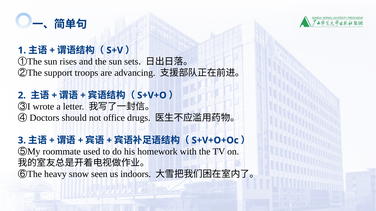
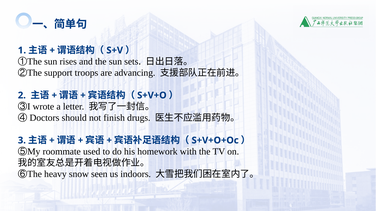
office: office -> finish (114, 118)
